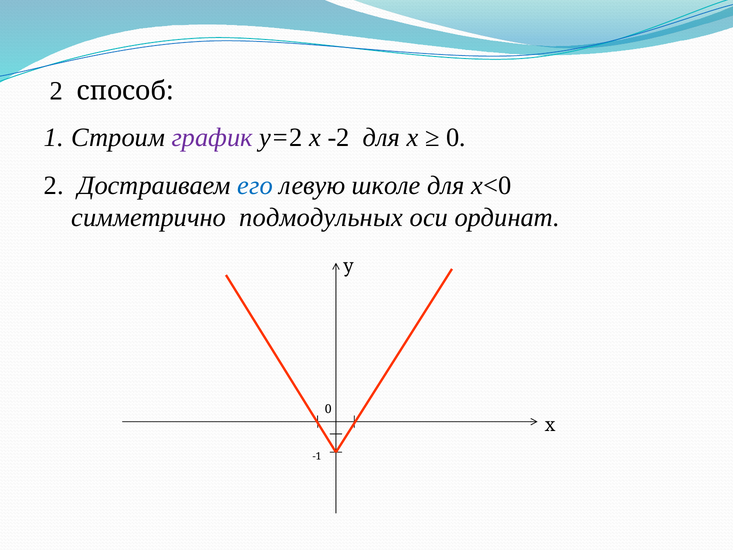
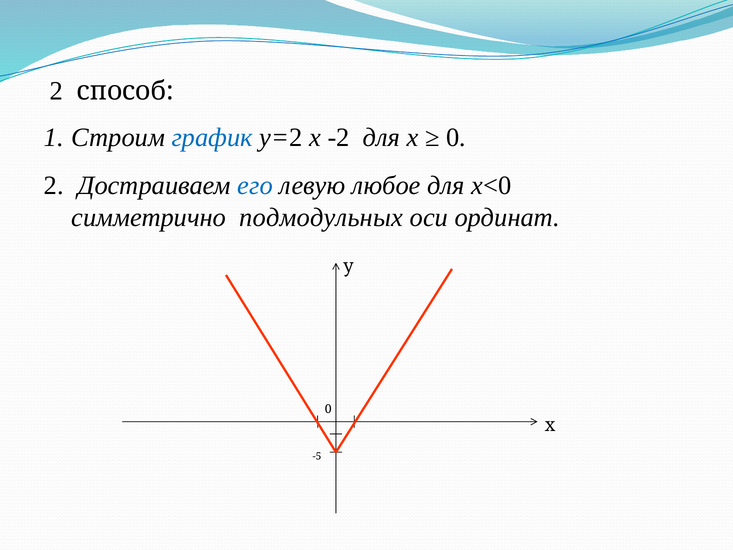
график colour: purple -> blue (212, 137)
школе: школе -> любое (386, 185)
-1: -1 -> -5 (317, 456)
